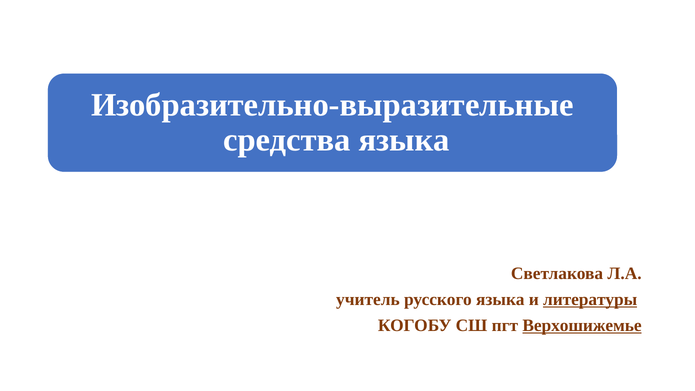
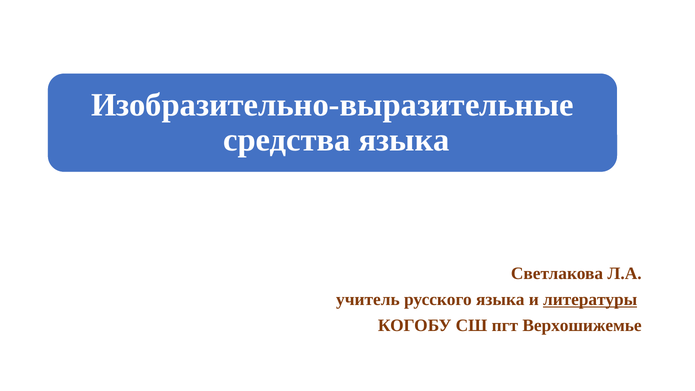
Верхошижемье underline: present -> none (582, 326)
